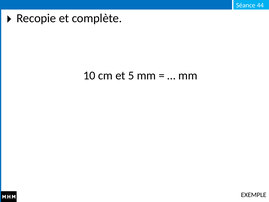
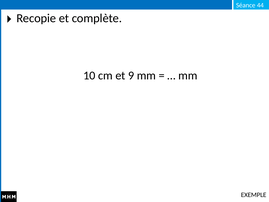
5: 5 -> 9 (131, 75)
